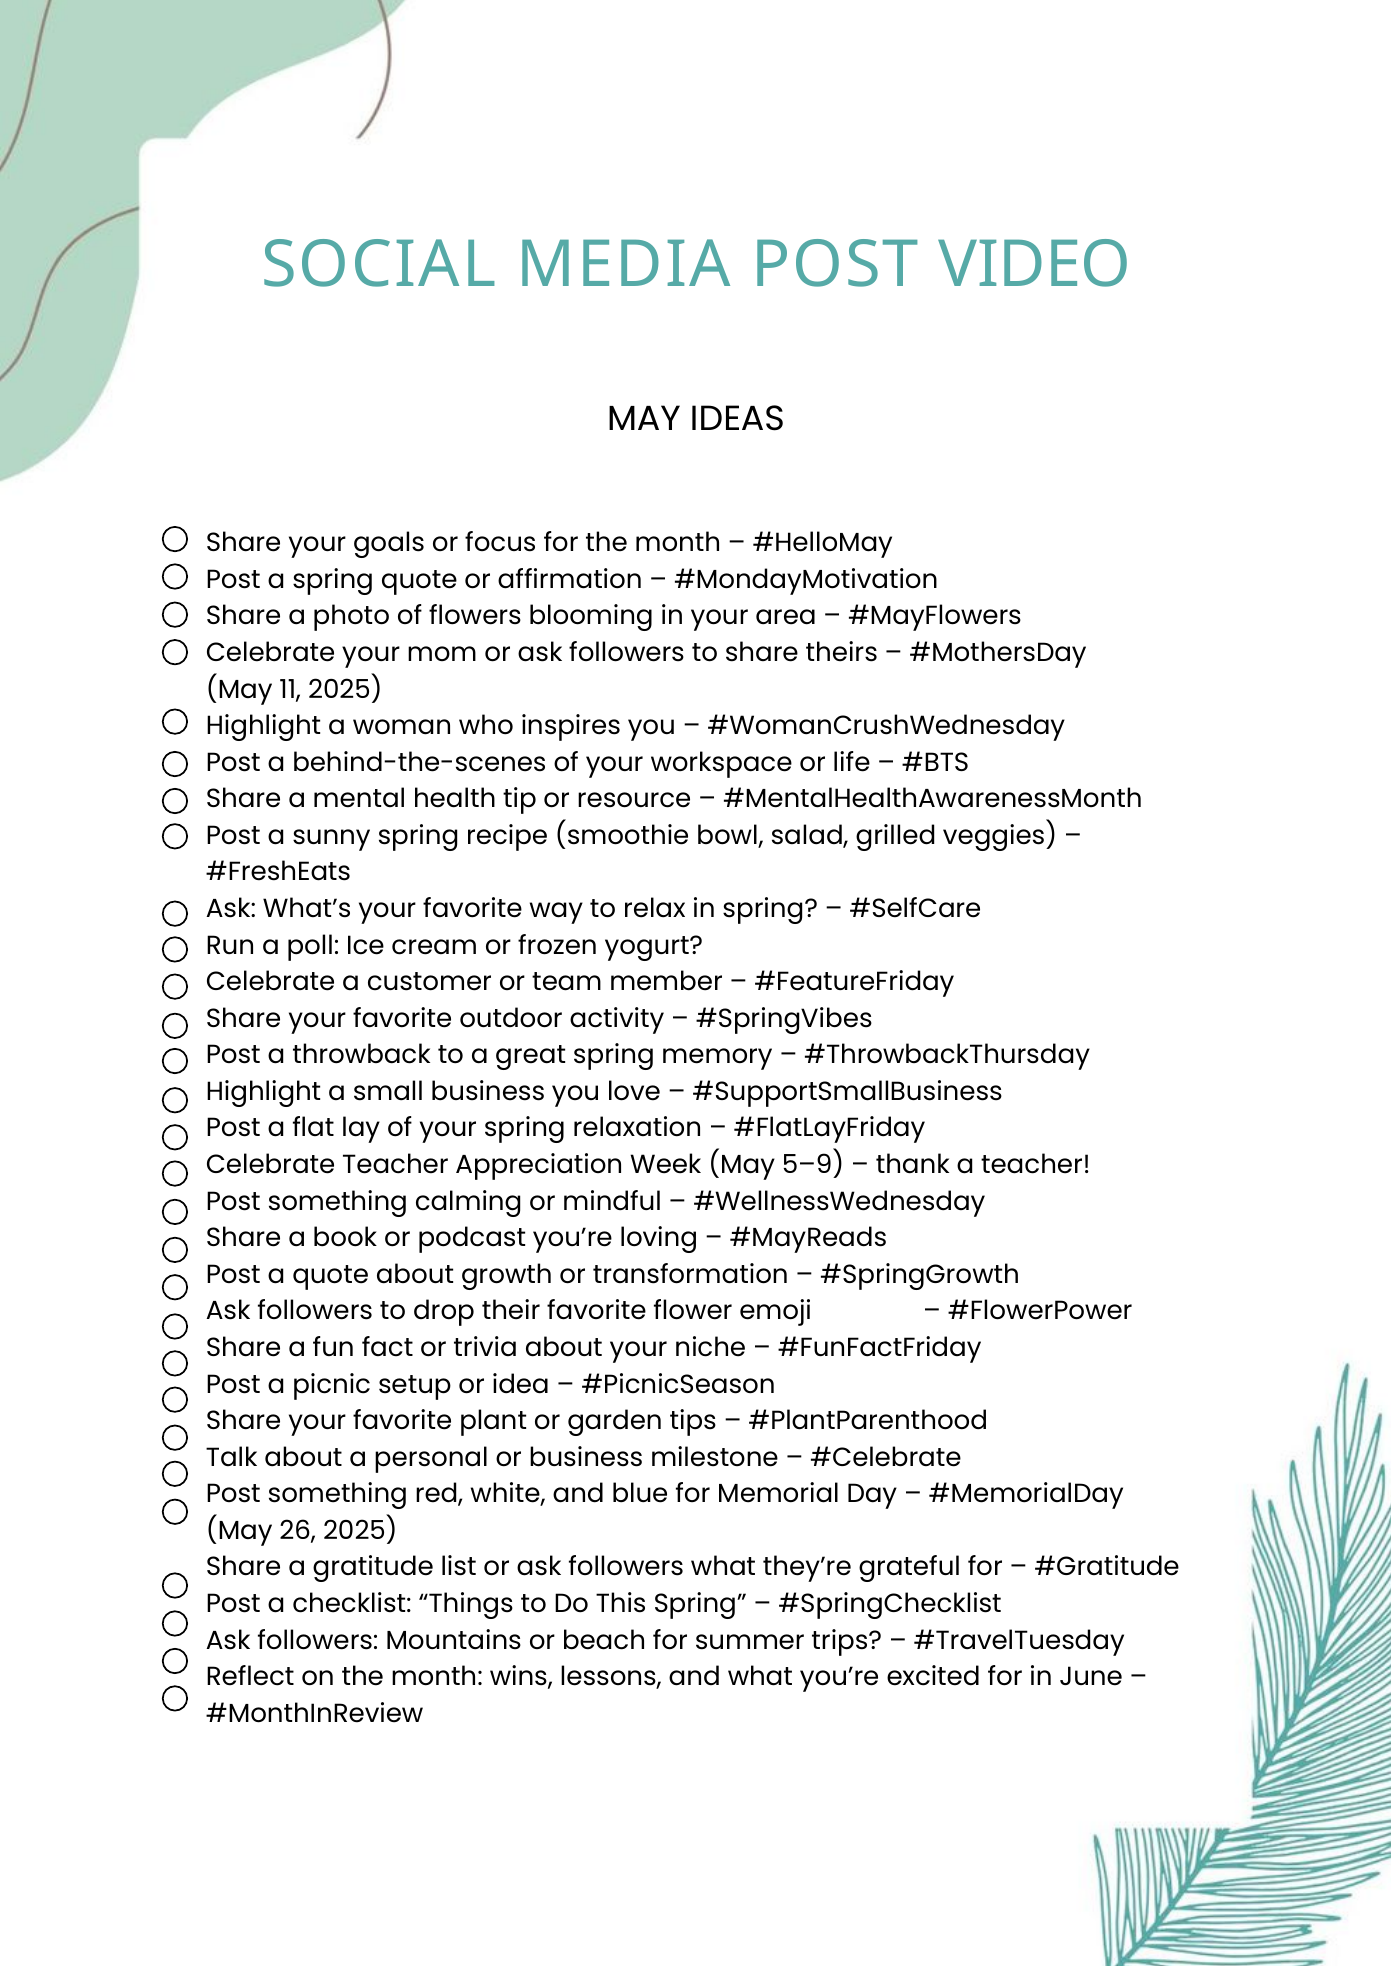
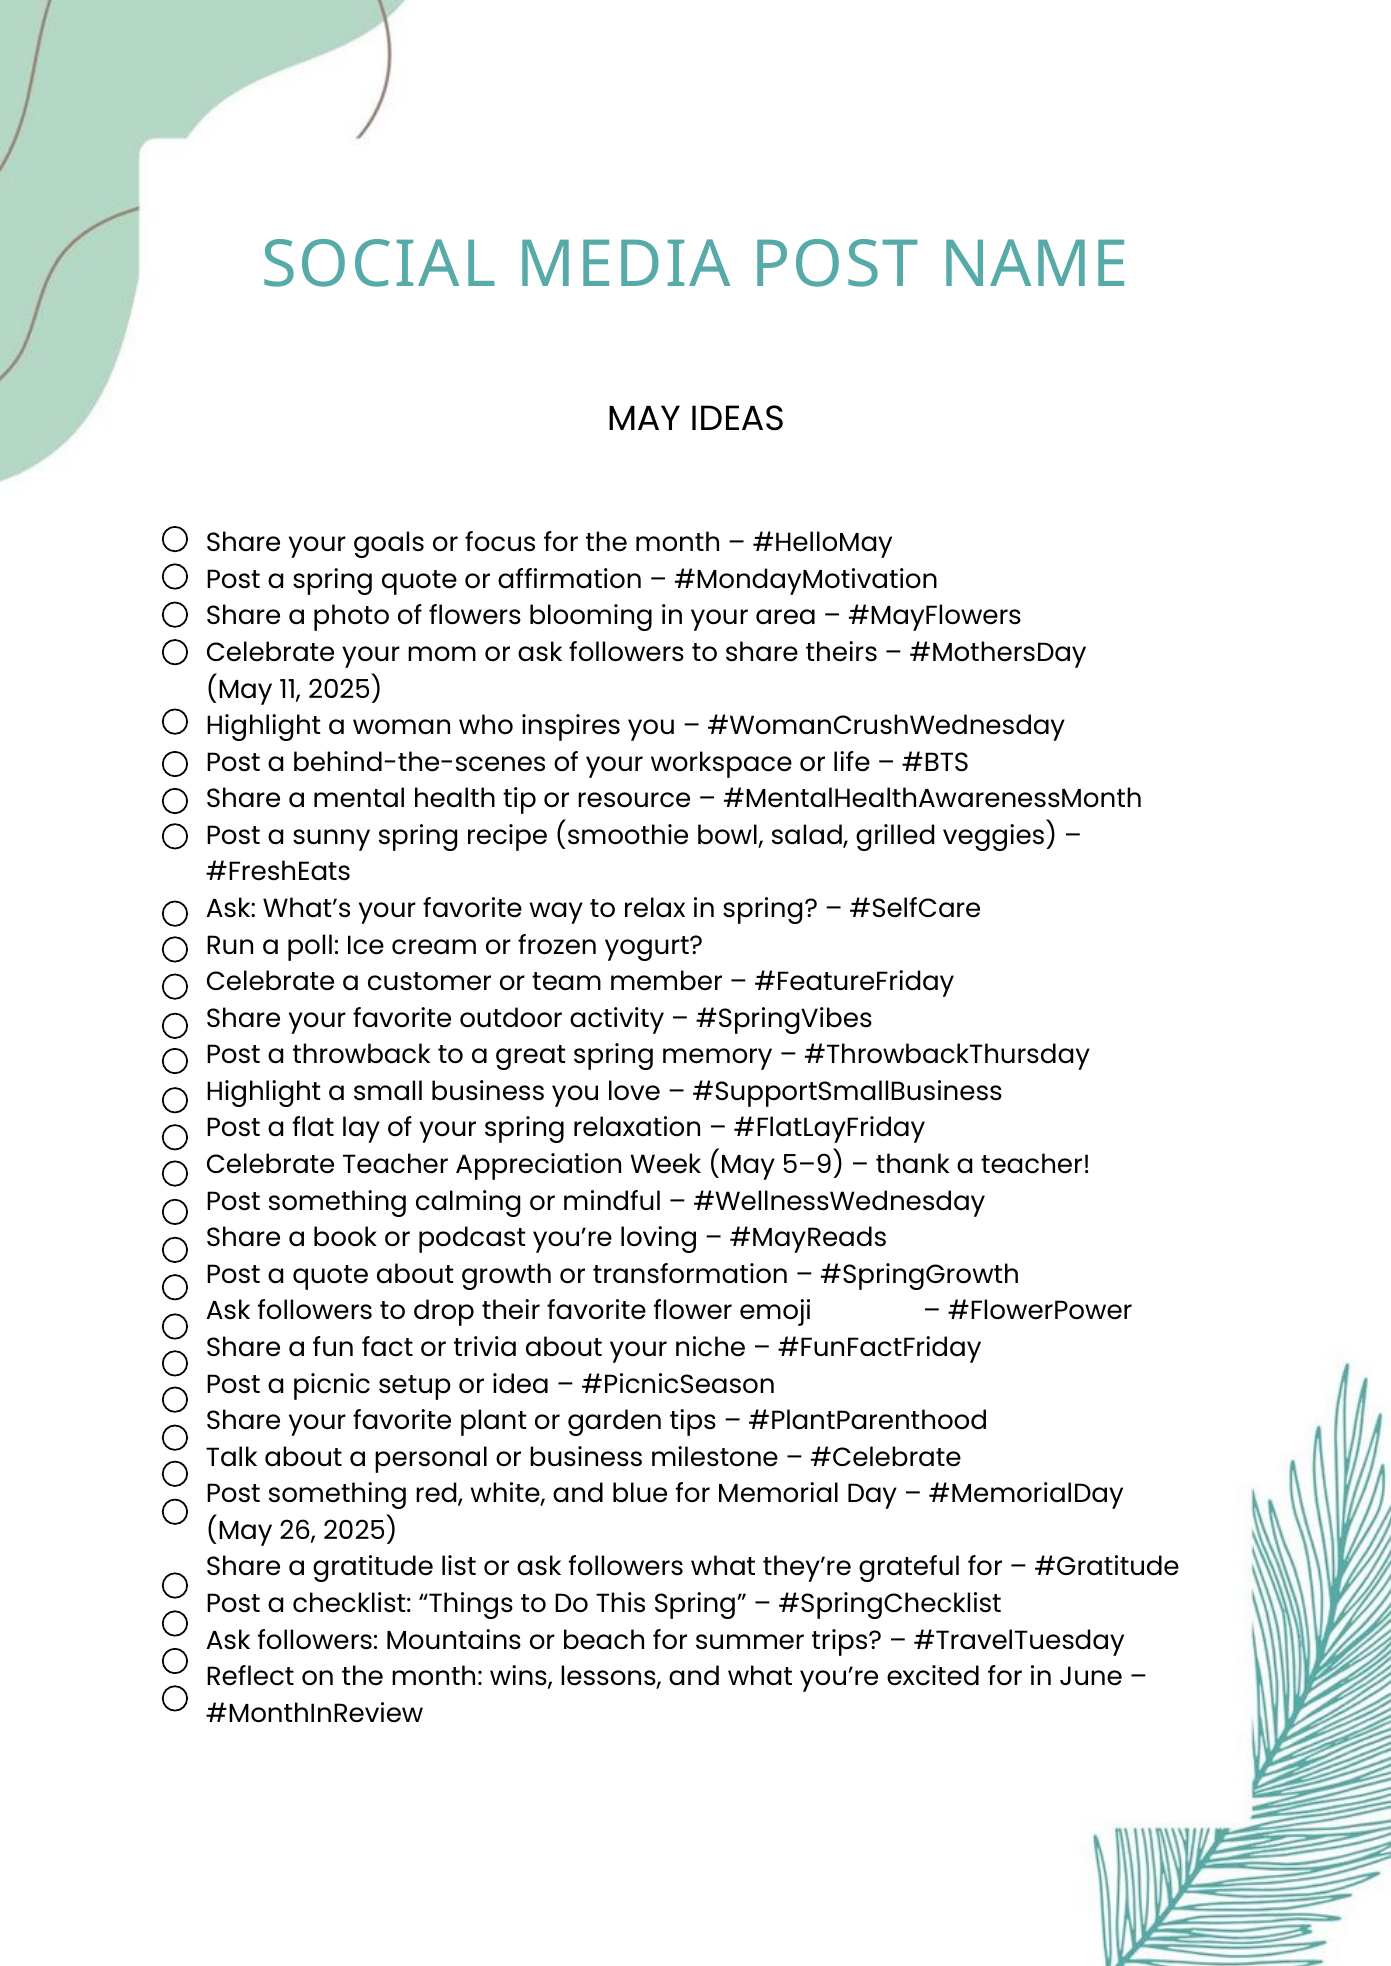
VIDEO: VIDEO -> NAME (1035, 265)
